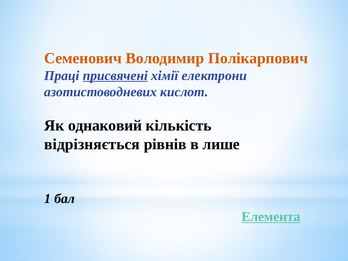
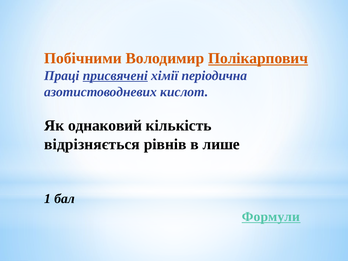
Семенович: Семенович -> Побічними (83, 58)
Полікарпович underline: none -> present (258, 58)
електрони: електрони -> періодична (214, 76)
Елемента: Елемента -> Формули (271, 217)
